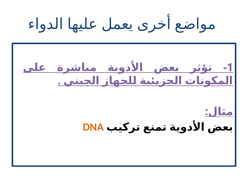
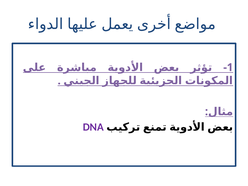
DNA colour: orange -> purple (93, 127)
